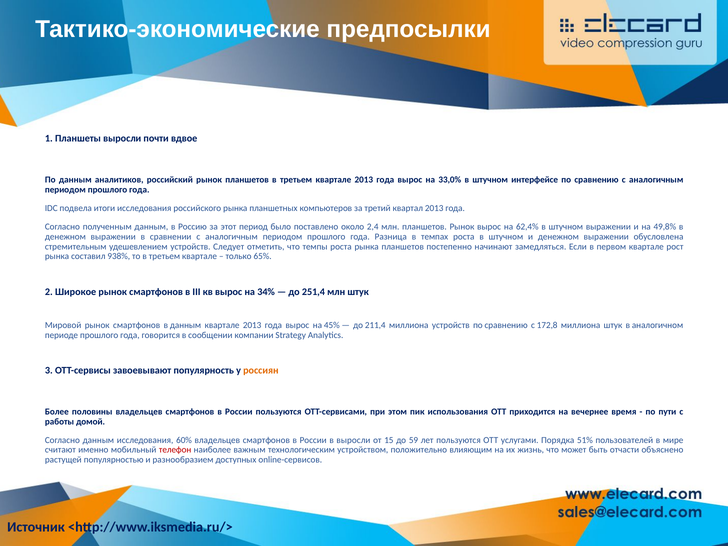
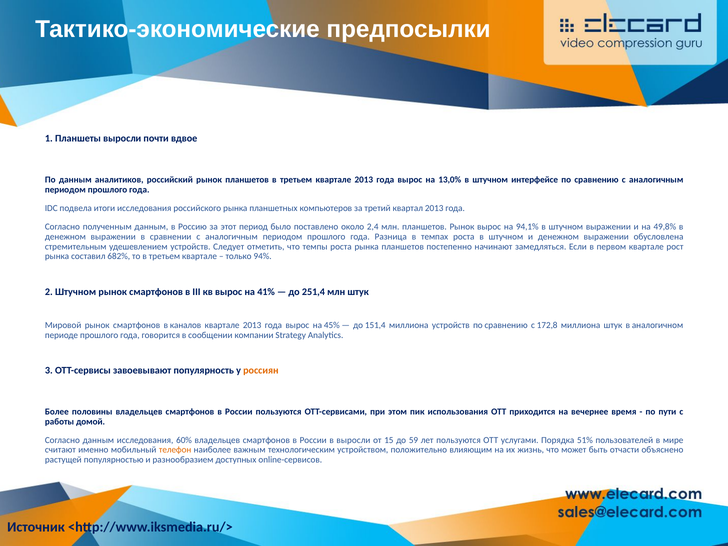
33,0%: 33,0% -> 13,0% (450, 180)
62,4%: 62,4% -> 94,1% (527, 227)
938%: 938% -> 682% (119, 256)
65%: 65% -> 94% (263, 256)
2 Широкое: Широкое -> Штучном (76, 292)
34%: 34% -> 41% (266, 292)
в данным: данным -> каналов (186, 325)
211,4: 211,4 -> 151,4 (375, 325)
телефон colour: red -> orange (175, 450)
